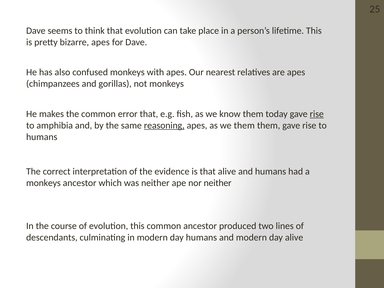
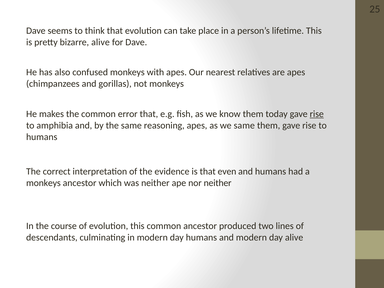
bizarre apes: apes -> alive (100, 42)
reasoning underline: present -> none (164, 125)
we them: them -> same (244, 125)
that alive: alive -> even (227, 172)
